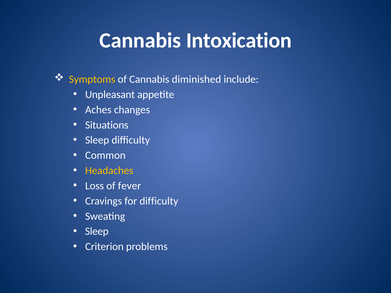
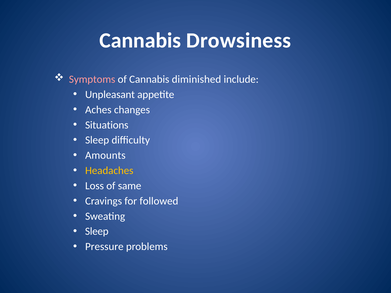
Intoxication: Intoxication -> Drowsiness (239, 41)
Symptoms colour: yellow -> pink (92, 79)
Common: Common -> Amounts (105, 155)
fever: fever -> same (130, 186)
for difficulty: difficulty -> followed (159, 201)
Criterion: Criterion -> Pressure (104, 247)
